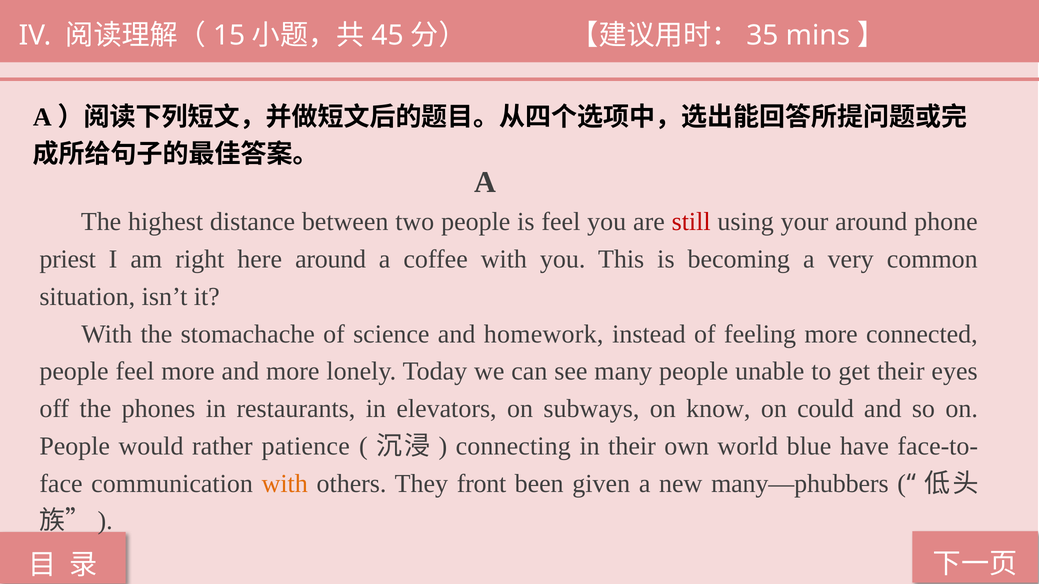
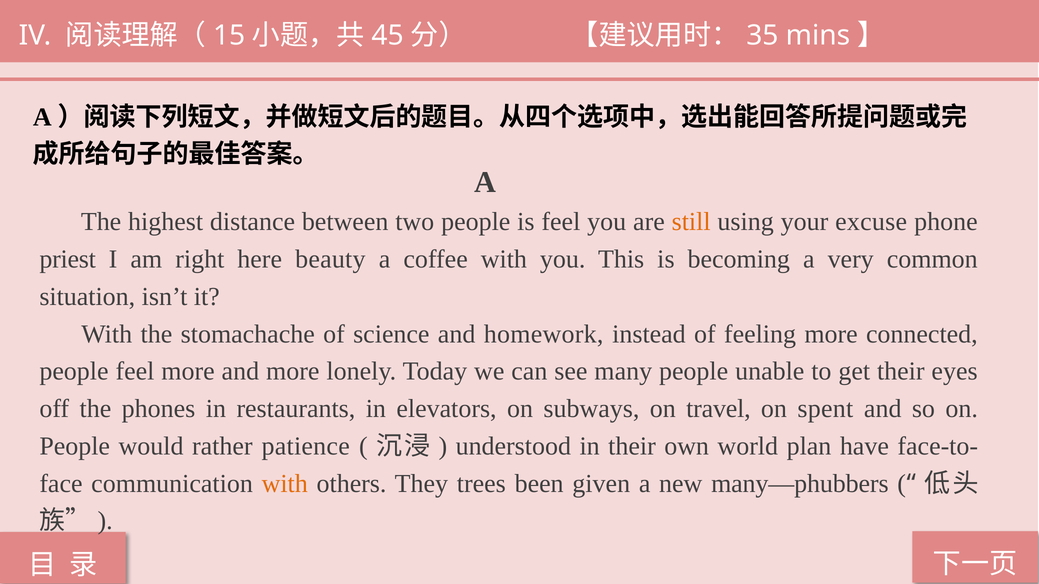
still colour: red -> orange (691, 222)
your around: around -> excuse (871, 222)
here around: around -> beauty (330, 259)
know: know -> travel (718, 409)
could: could -> spent (825, 409)
connecting: connecting -> understood (513, 446)
blue: blue -> plan (809, 446)
front: front -> trees (481, 484)
